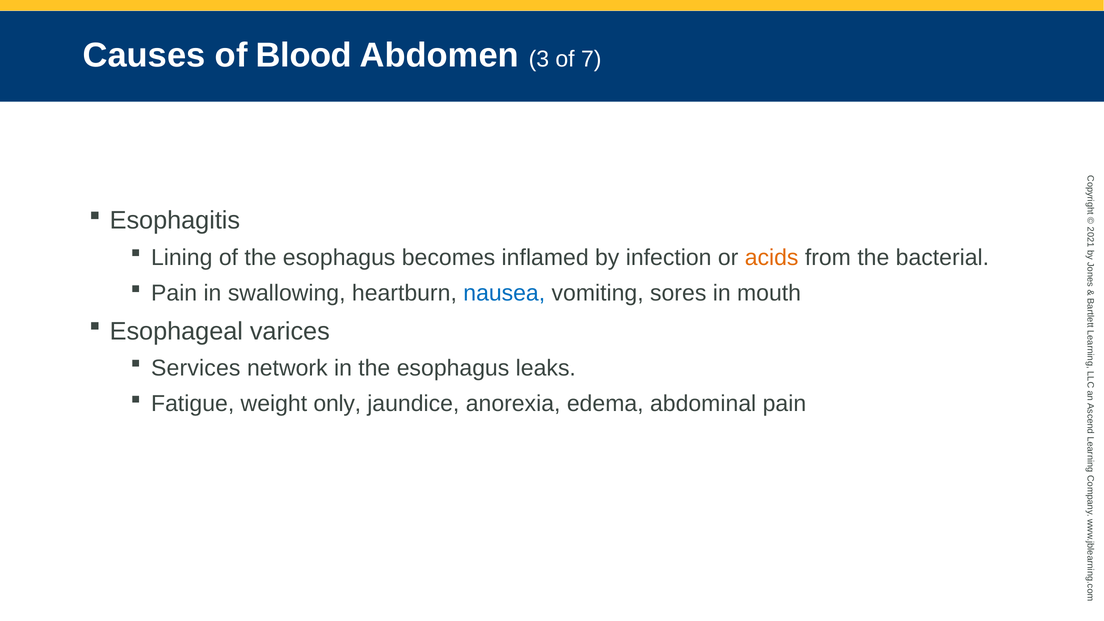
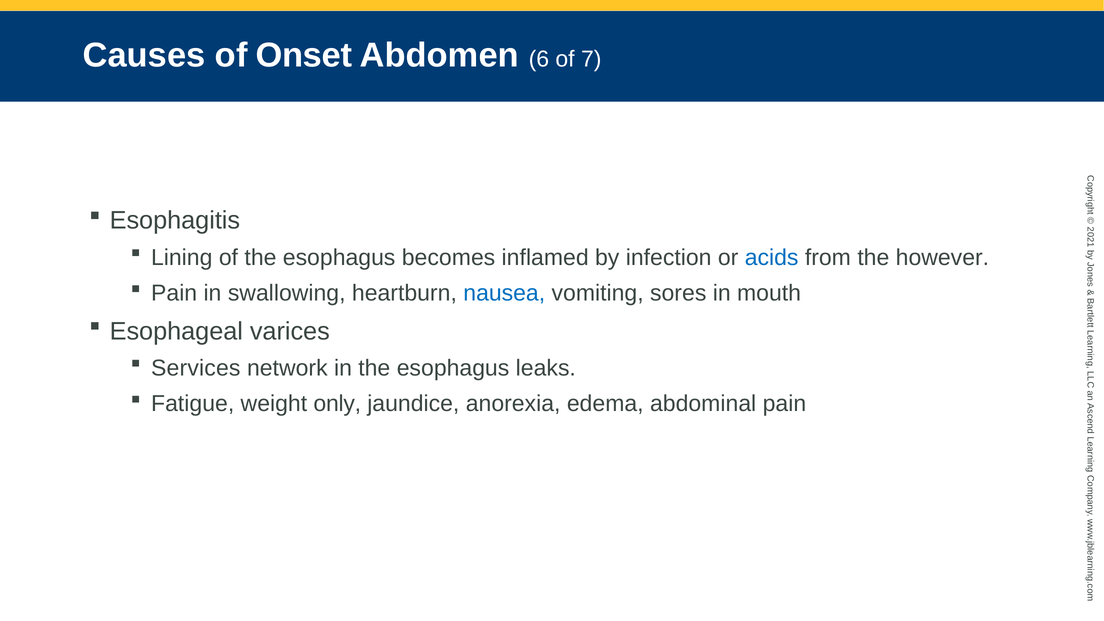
Blood: Blood -> Onset (304, 55)
3: 3 -> 6 (539, 59)
acids colour: orange -> blue (772, 257)
bacterial: bacterial -> however (942, 257)
